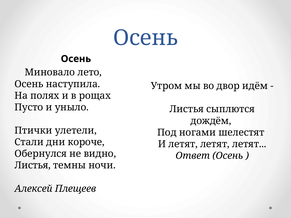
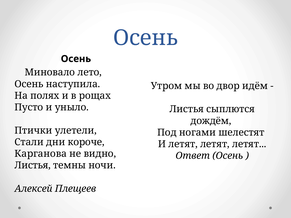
Обернулся: Обернулся -> Карганова (41, 154)
